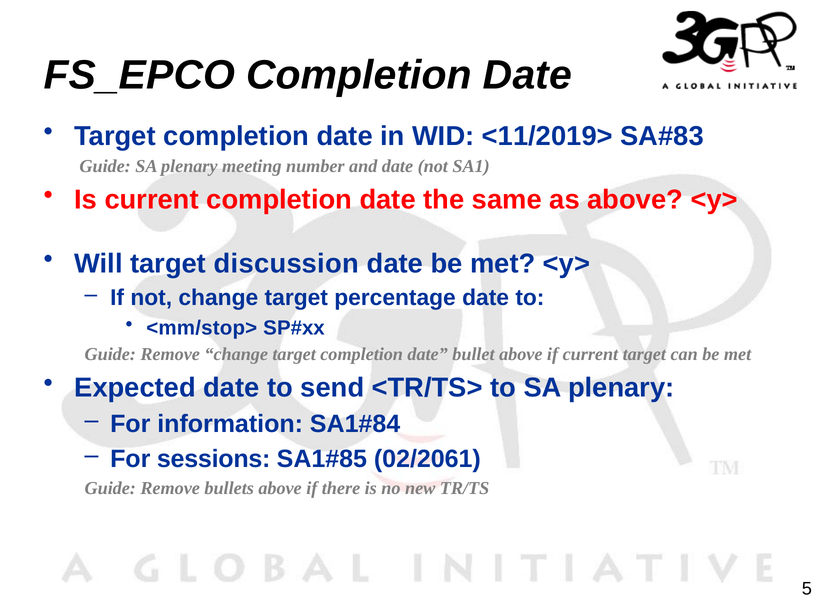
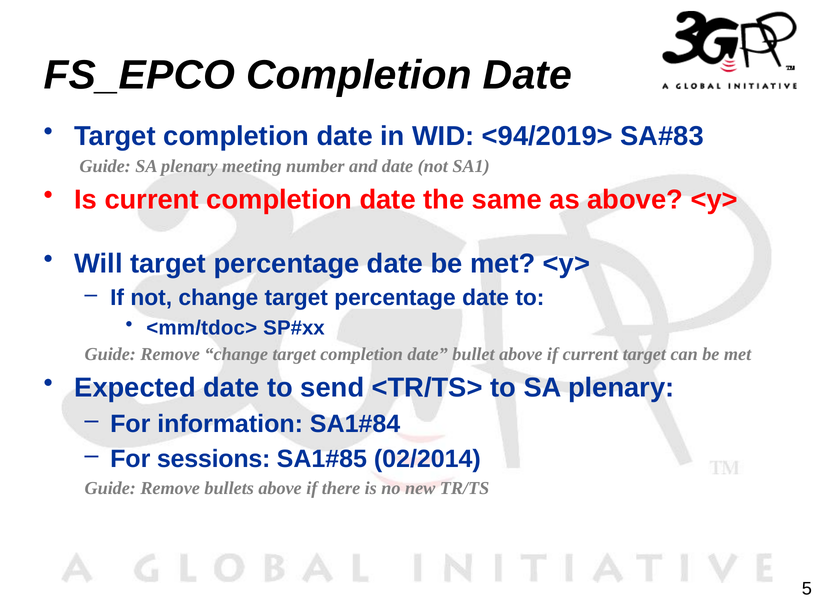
<11/2019>: <11/2019> -> <94/2019> (547, 136)
Will target discussion: discussion -> percentage (287, 264)
<mm/stop>: <mm/stop> -> <mm/tdoc> (202, 328)
02/2061: 02/2061 -> 02/2014 (427, 459)
